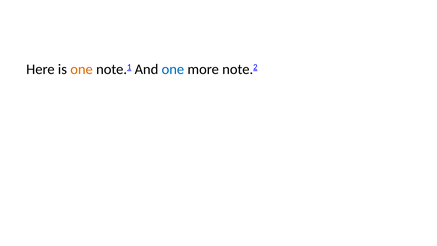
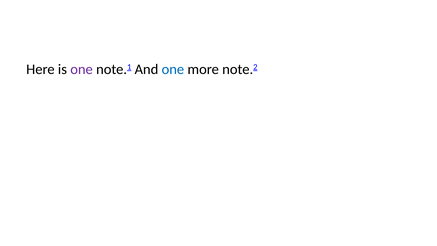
one colour: orange -> purple (82, 69)
